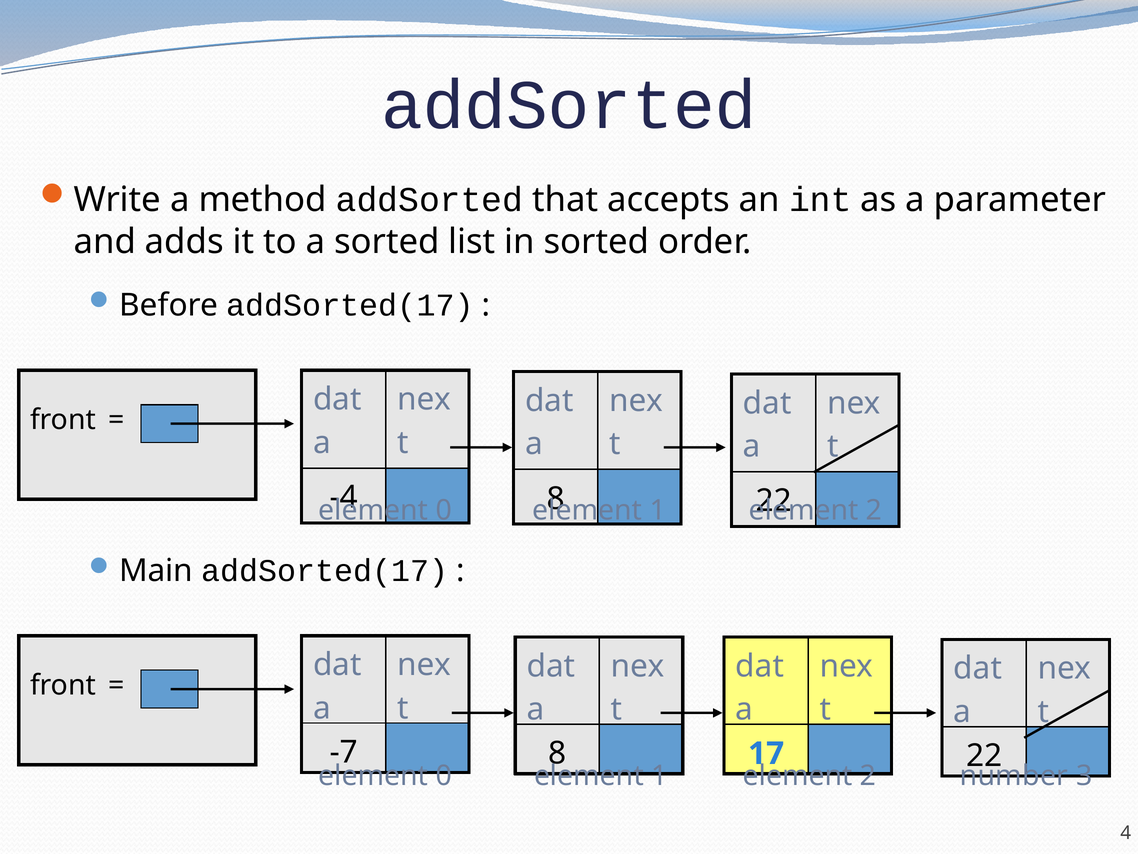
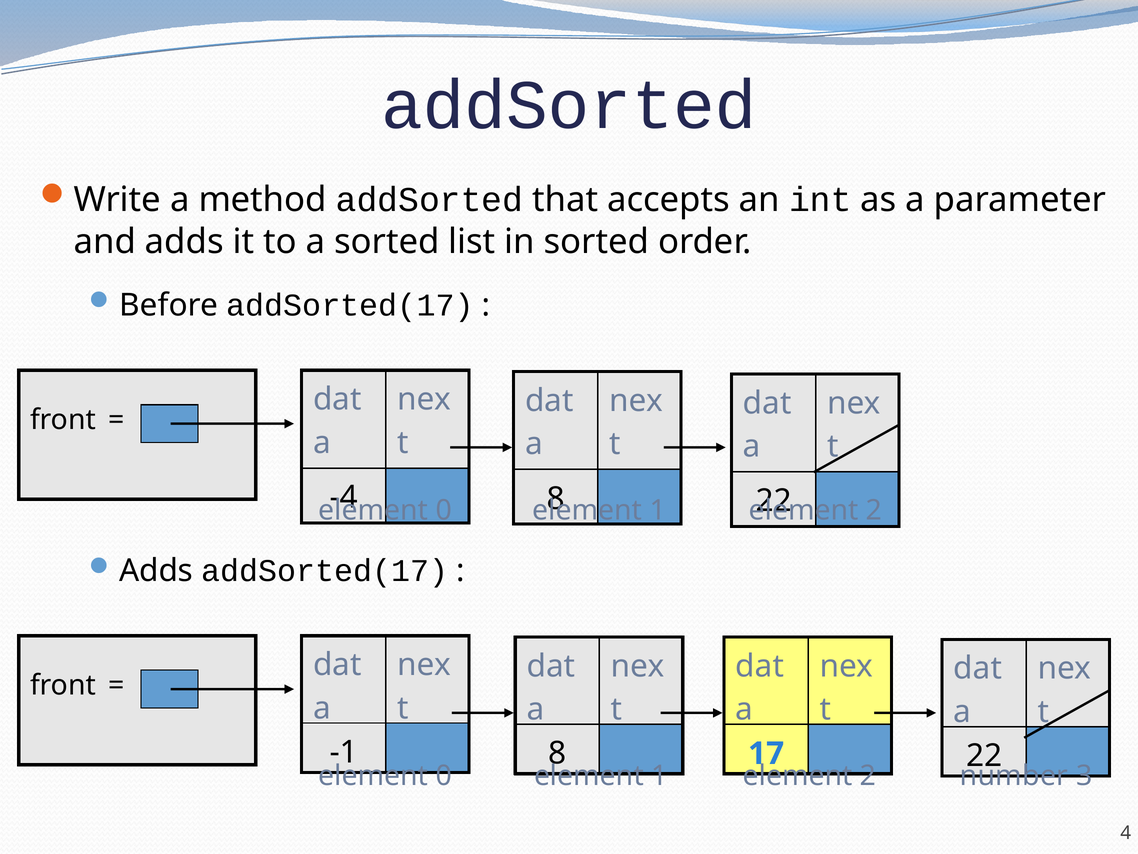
Main: Main -> Adds (156, 571)
-7: -7 -> -1 (344, 752)
